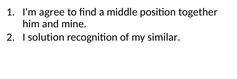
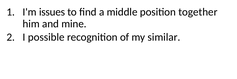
agree: agree -> issues (52, 12)
solution: solution -> possible (46, 37)
